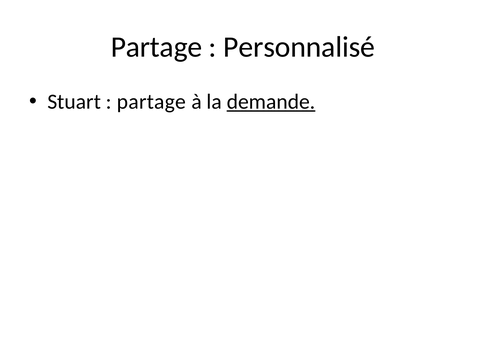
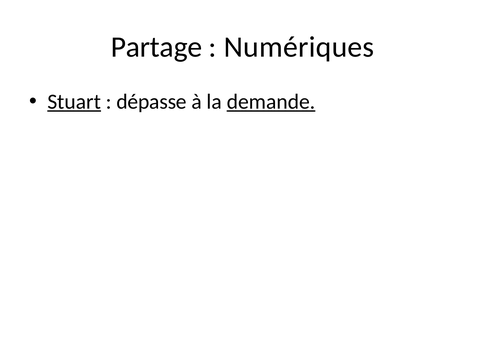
Personnalisé: Personnalisé -> Numériques (299, 47)
Stuart underline: none -> present (74, 102)
partage: partage -> dépasse (152, 102)
